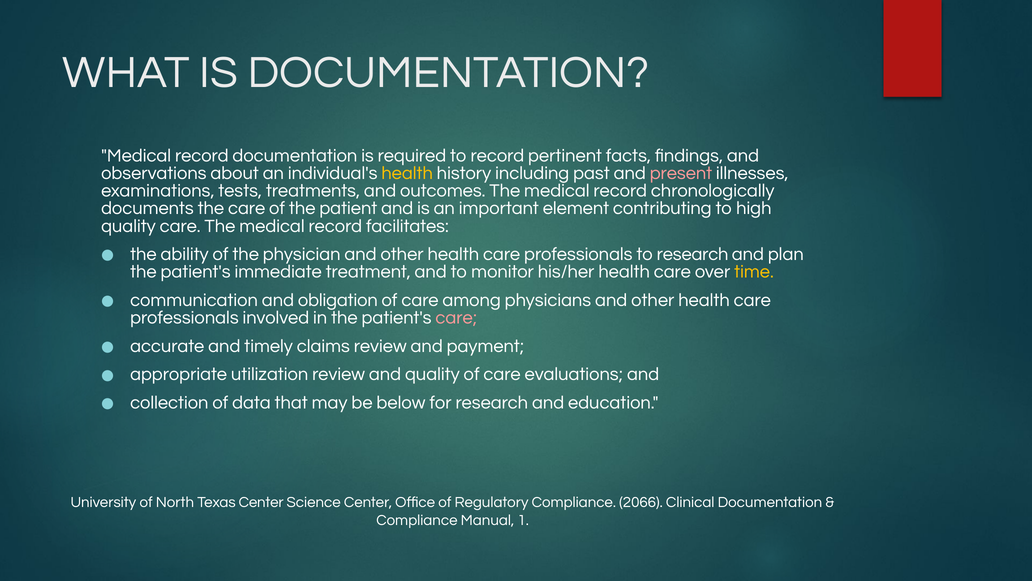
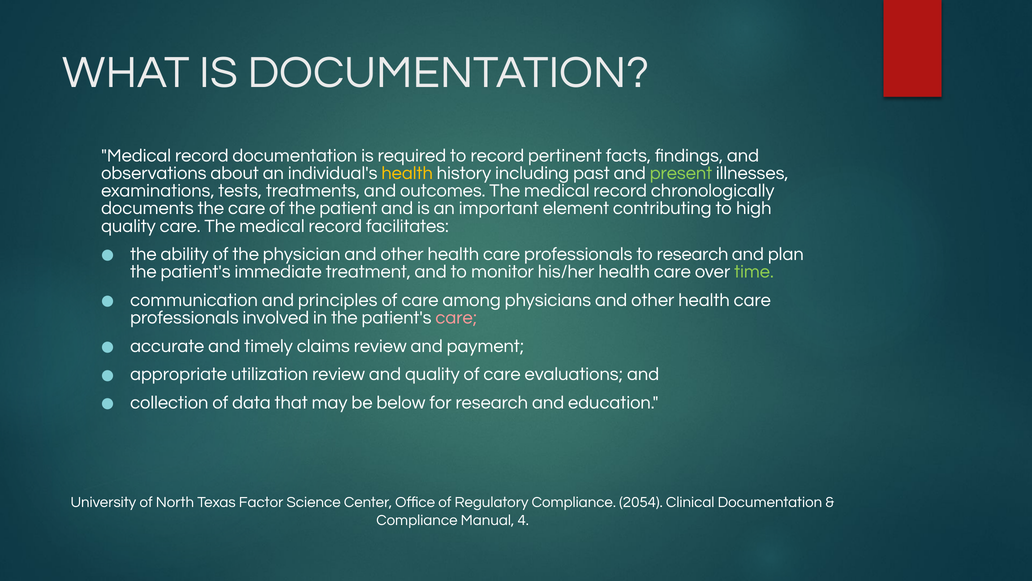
present colour: pink -> light green (681, 173)
time colour: yellow -> light green (754, 272)
obligation: obligation -> principles (338, 300)
Texas Center: Center -> Factor (261, 502)
2066: 2066 -> 2054 (641, 502)
1: 1 -> 4 (523, 520)
